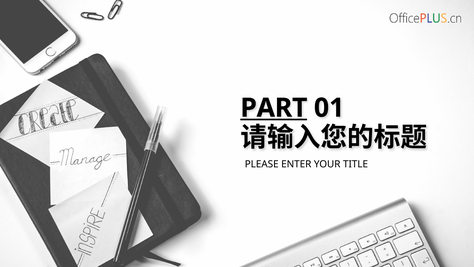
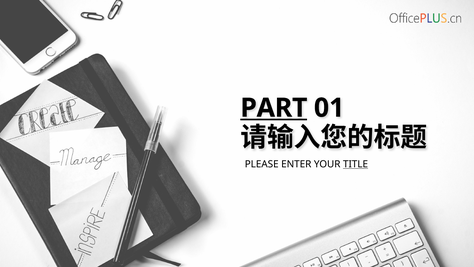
TITLE underline: none -> present (356, 164)
